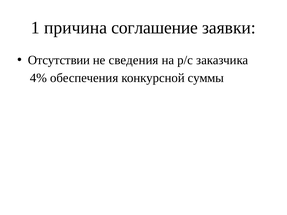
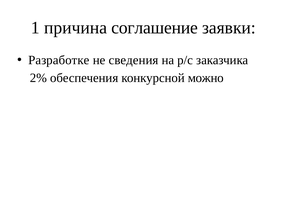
Отсутствии: Отсутствии -> Разработке (59, 60)
4%: 4% -> 2% (38, 78)
суммы: суммы -> можно (206, 78)
